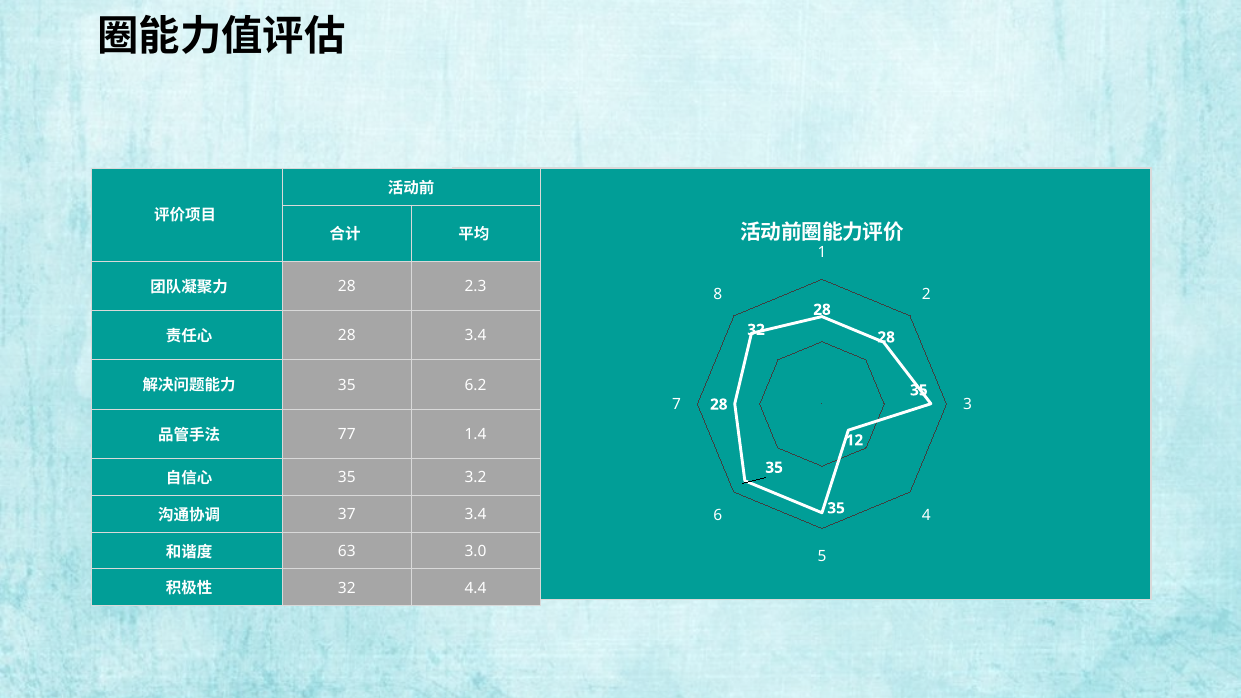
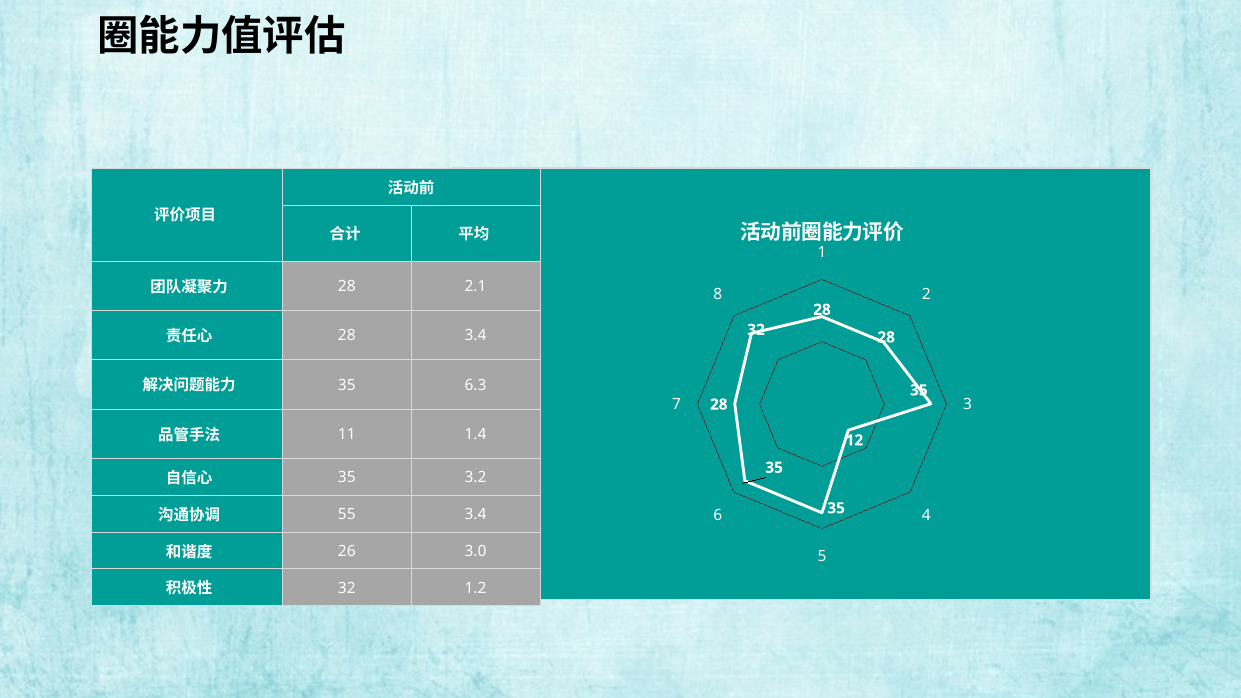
2.3: 2.3 -> 2.1 (476, 287)
6.2: 6.2 -> 6.3 (476, 385)
77: 77 -> 11 (347, 434)
37: 37 -> 55 (347, 515)
63: 63 -> 26 (347, 551)
4.4: 4.4 -> 1.2 (476, 588)
